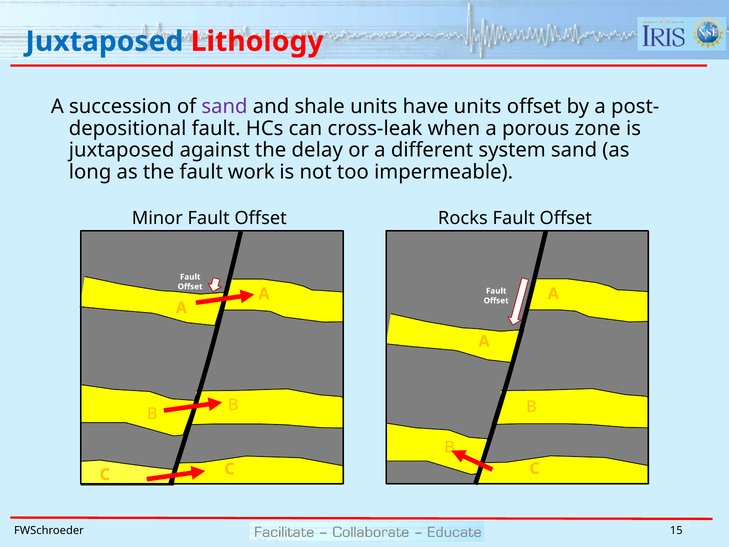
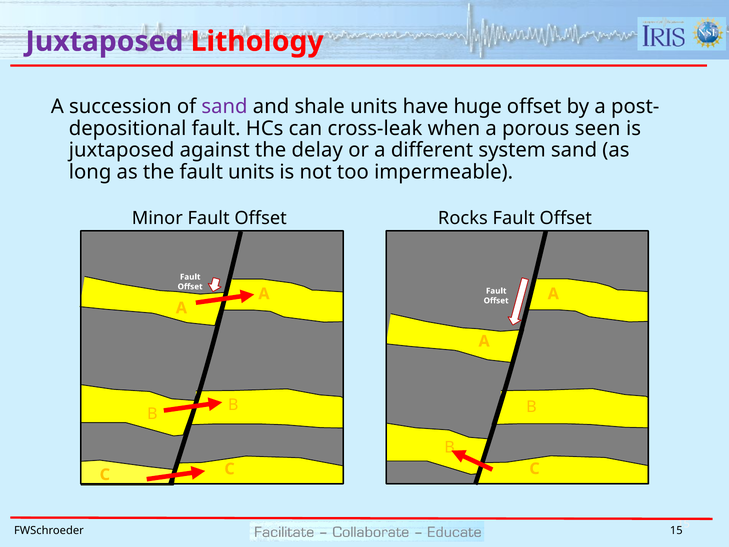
Juxtaposed colour: blue -> purple (104, 41)
have units: units -> huge (478, 106)
zone: zone -> seen (598, 128)
fault work: work -> units (251, 172)
